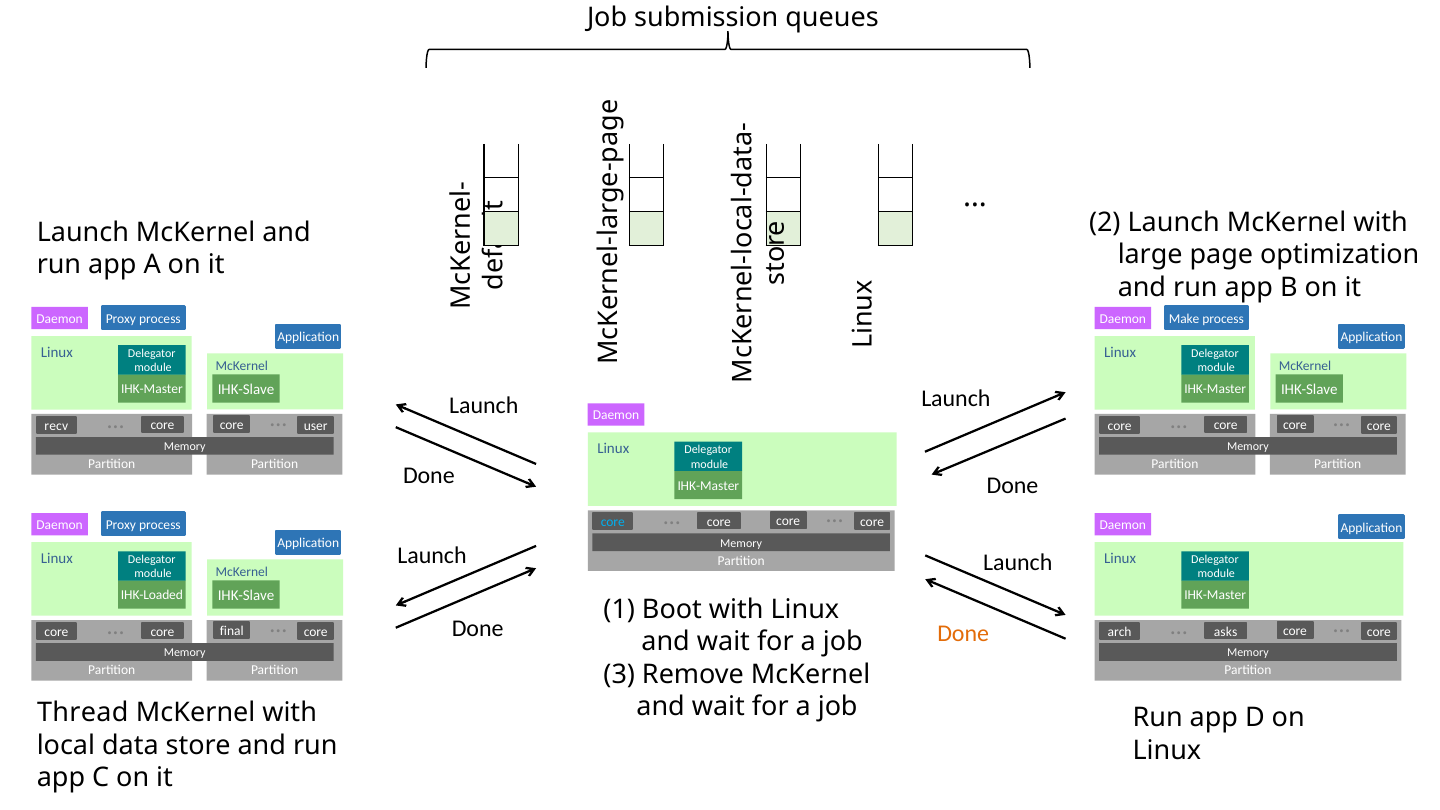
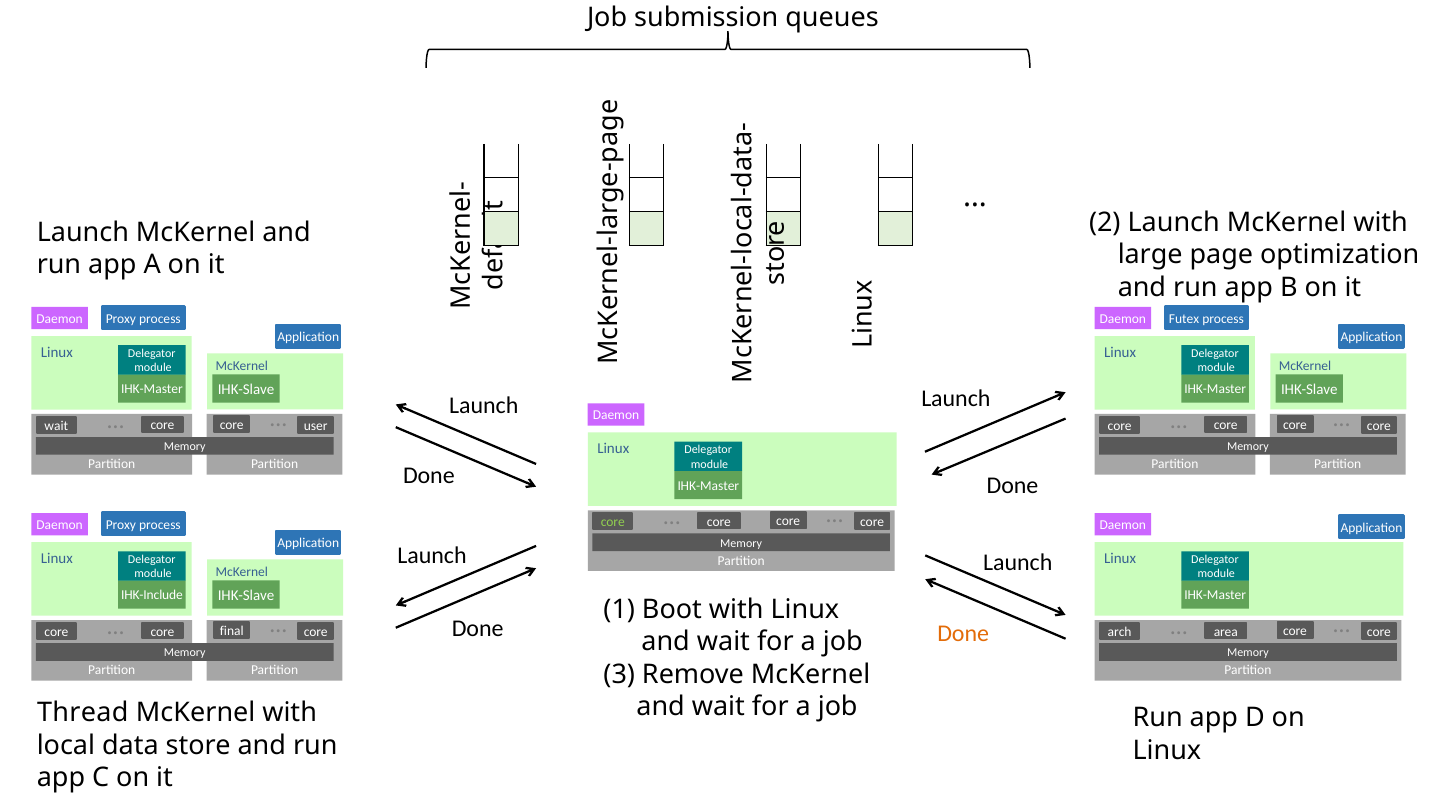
Make: Make -> Futex (1184, 319)
recv: recv -> wait (56, 426)
core colour: light blue -> light green (613, 522)
IHK-Loaded: IHK-Loaded -> IHK-Include (152, 595)
asks: asks -> area (1226, 632)
